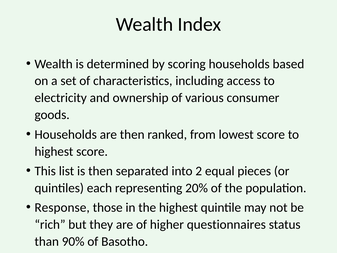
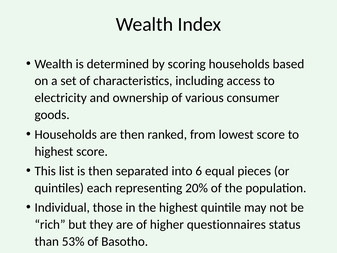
2: 2 -> 6 (199, 171)
Response: Response -> Individual (62, 207)
90%: 90% -> 53% (73, 241)
